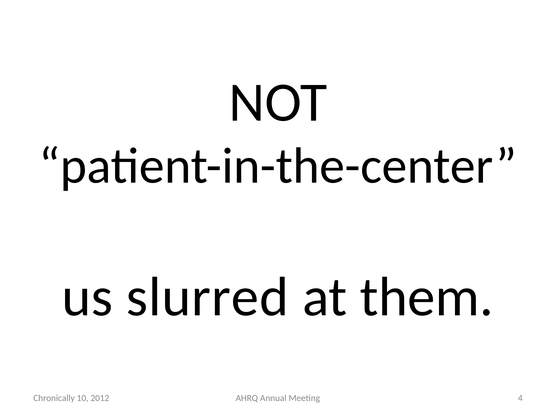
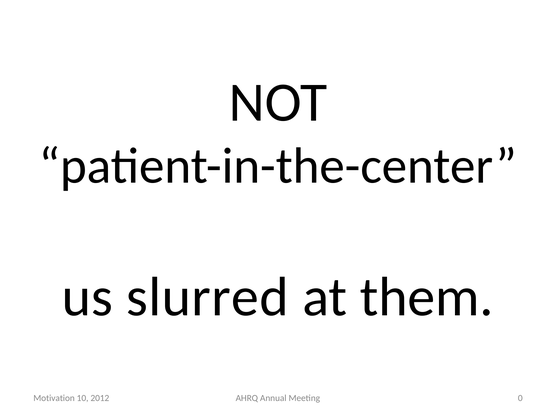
Chronically: Chronically -> Motivation (54, 398)
4: 4 -> 0 (520, 398)
